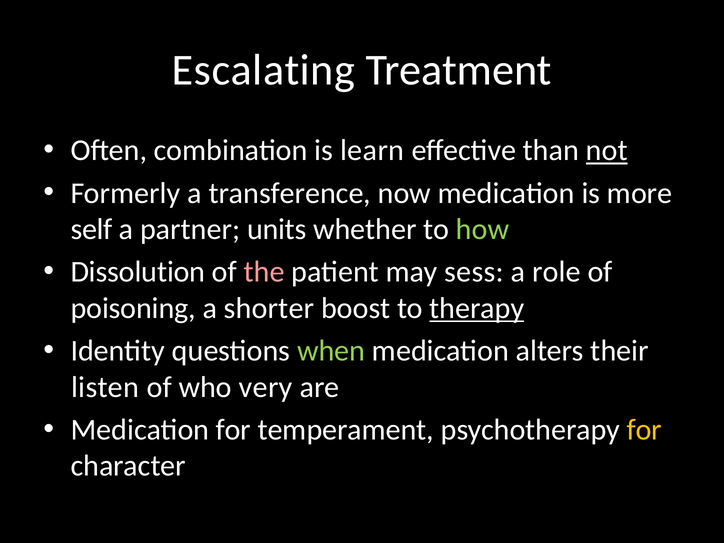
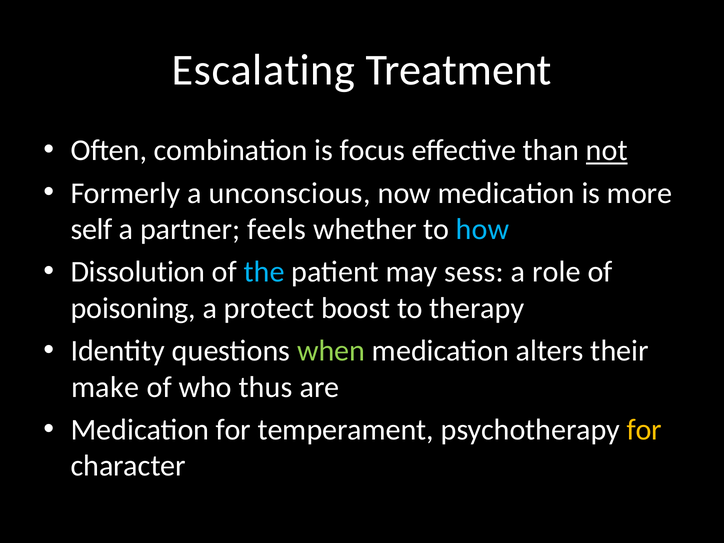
learn: learn -> focus (372, 151)
transference: transference -> unconscious (290, 193)
units: units -> feels (277, 229)
how colour: light green -> light blue (483, 229)
the colour: pink -> light blue (264, 272)
shorter: shorter -> protect (269, 308)
therapy underline: present -> none (477, 308)
listen: listen -> make (105, 387)
very: very -> thus (266, 387)
